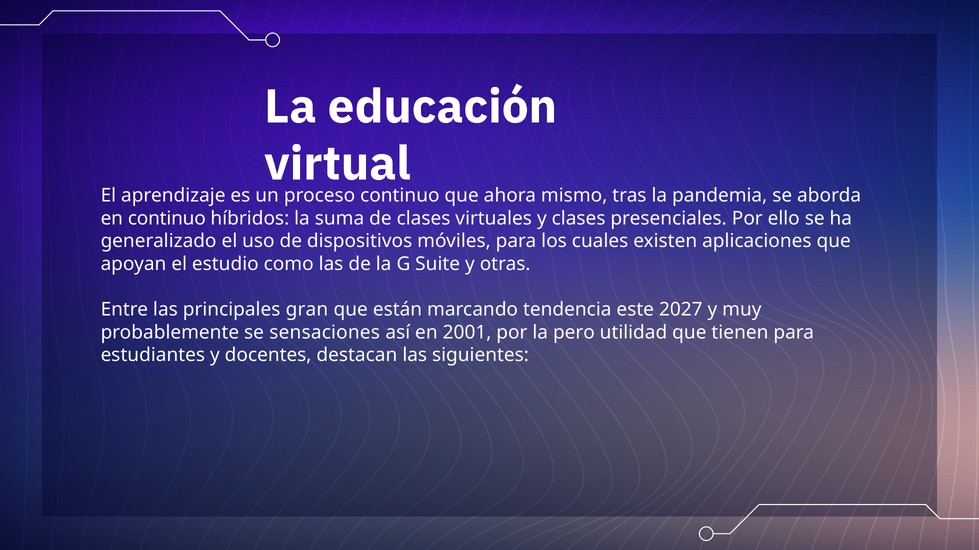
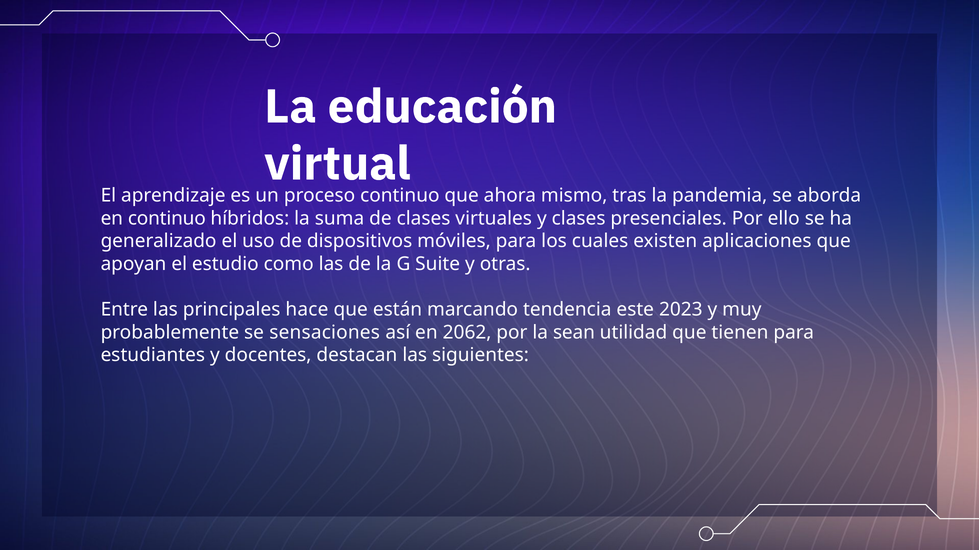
gran: gran -> hace (307, 310)
2027: 2027 -> 2023 (681, 310)
2001: 2001 -> 2062 (467, 333)
pero: pero -> sean (574, 333)
